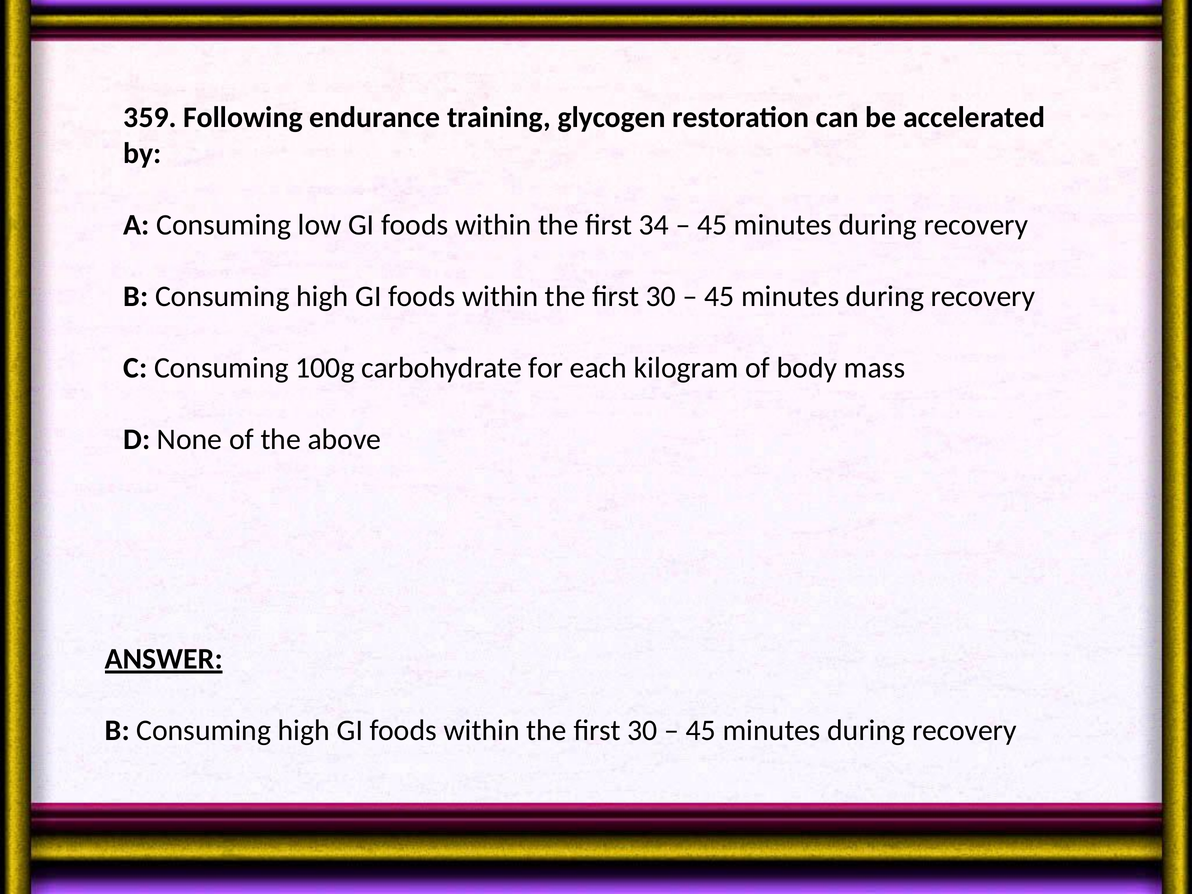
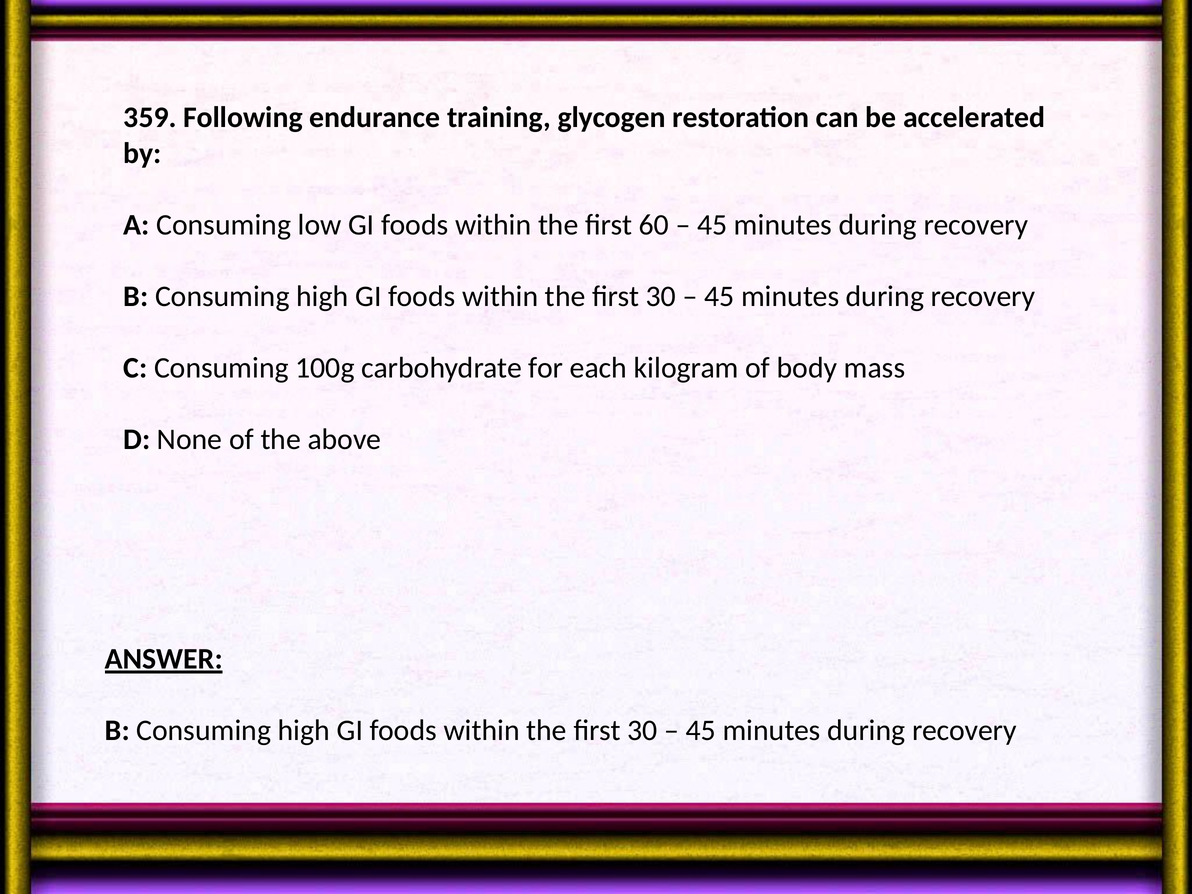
34: 34 -> 60 (654, 225)
